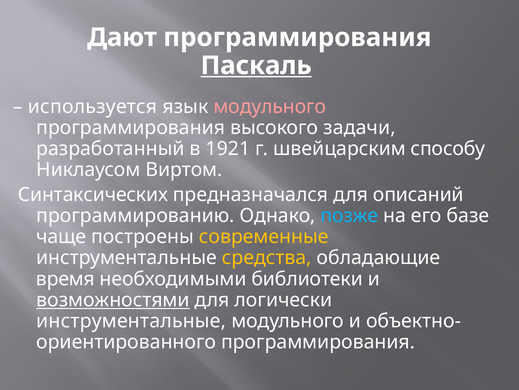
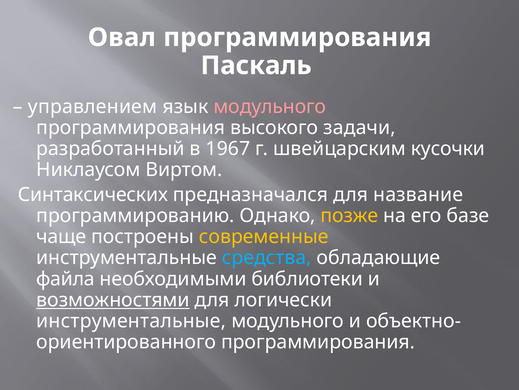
Дают: Дают -> Овал (122, 37)
Паскаль underline: present -> none (256, 65)
используется: используется -> управлением (93, 106)
1921: 1921 -> 1967 (228, 149)
способу: способу -> кусочки (448, 149)
описаний: описаний -> название (418, 194)
позже colour: light blue -> yellow (349, 215)
средства colour: yellow -> light blue (267, 257)
время: время -> файла (65, 278)
